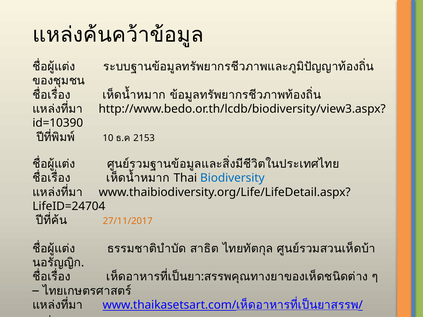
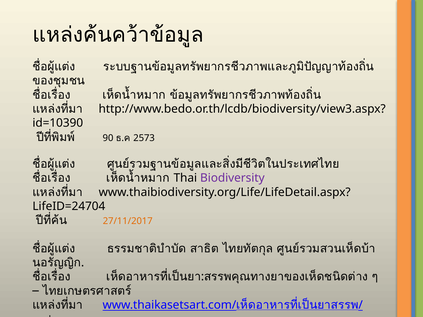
10: 10 -> 90 (108, 138)
2153: 2153 -> 2573 (144, 138)
Biodiversity colour: blue -> purple (232, 178)
